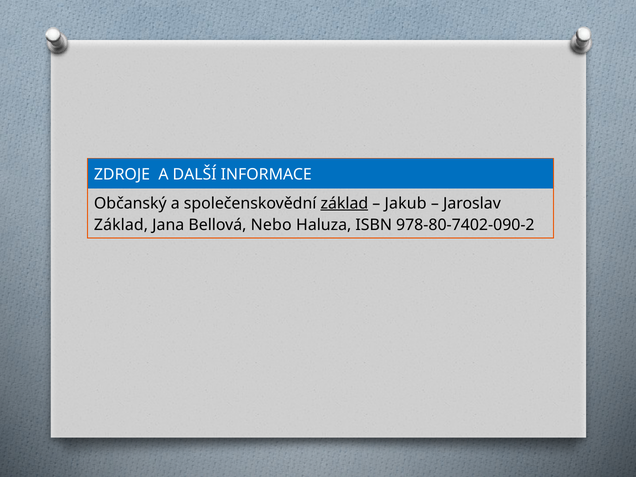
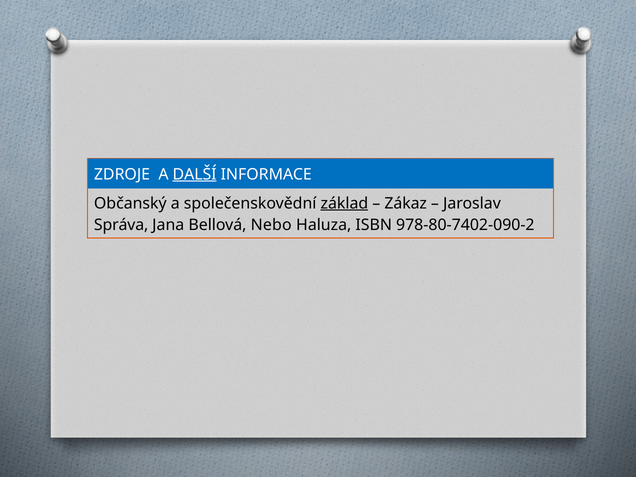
DALŠÍ underline: none -> present (195, 174)
Jakub: Jakub -> Zákaz (406, 203)
Základ: Základ -> Správa (121, 225)
